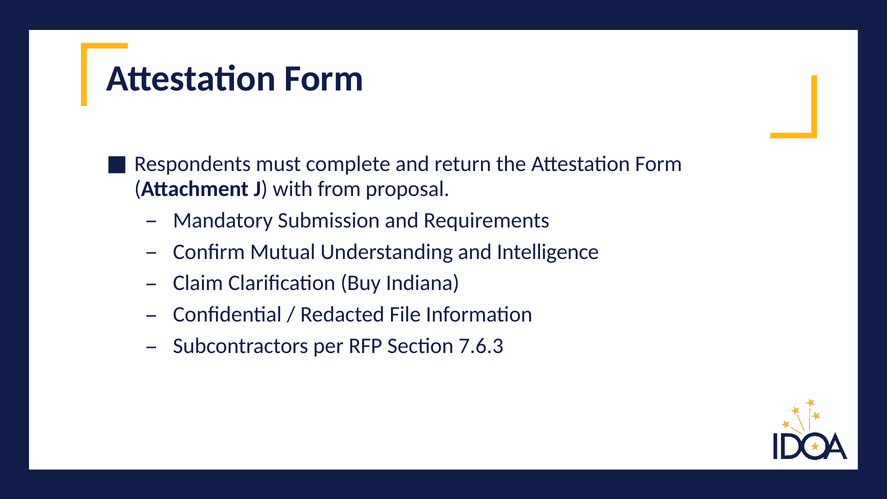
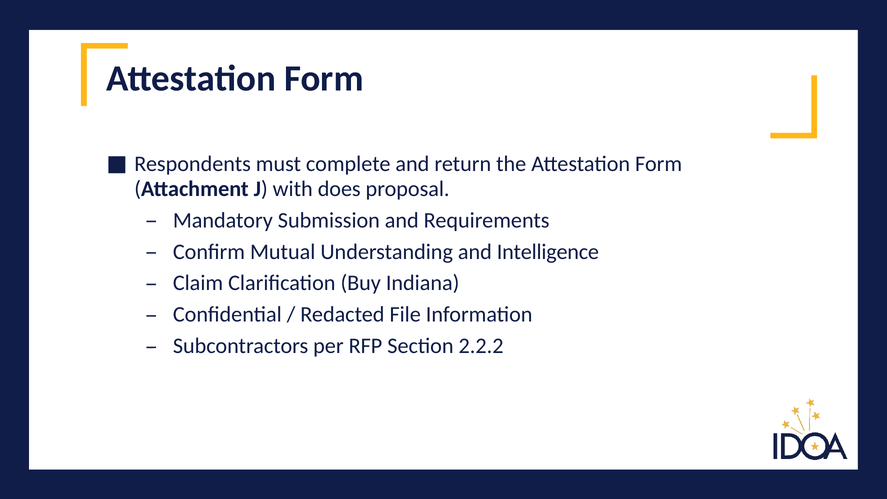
from: from -> does (339, 189)
7.6.3: 7.6.3 -> 2.2.2 (481, 346)
